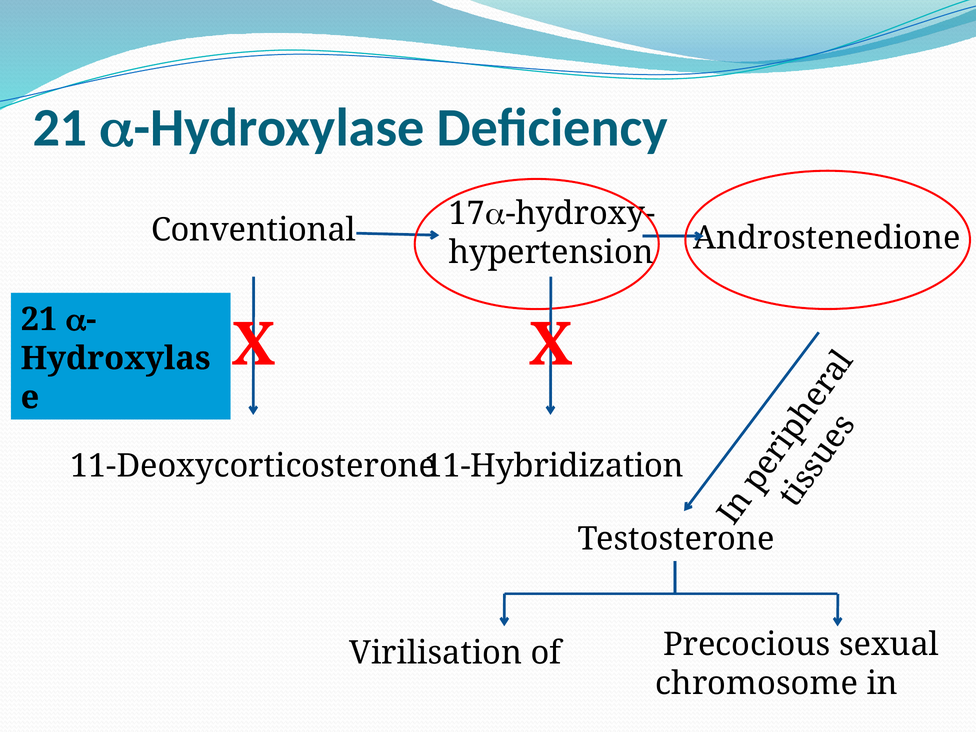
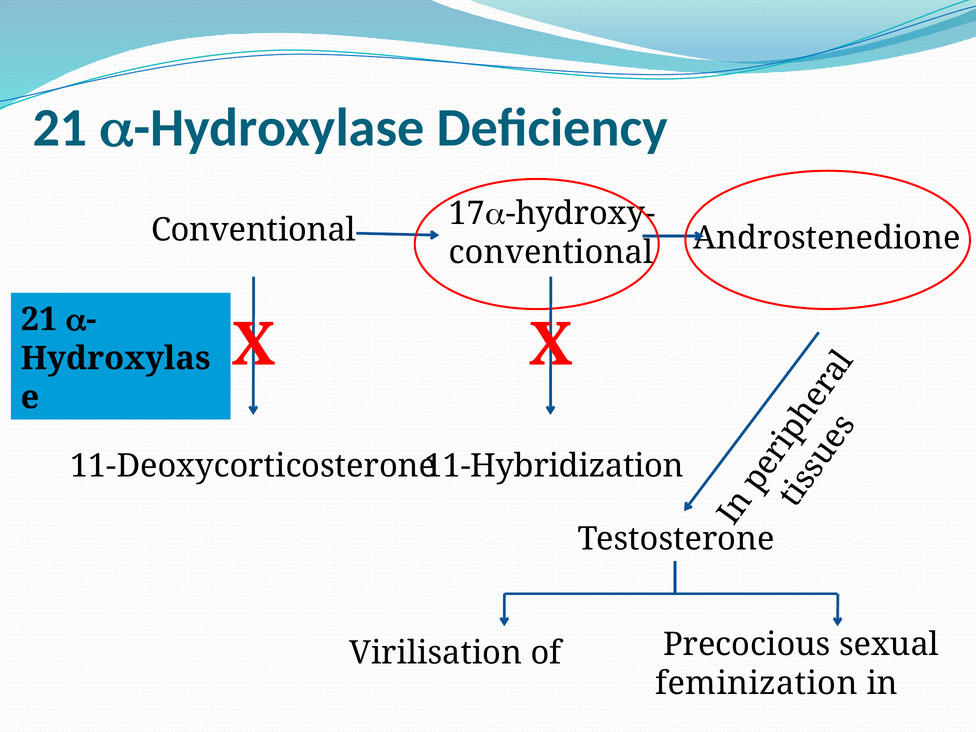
hypertension: hypertension -> conventional (551, 253)
chromosome: chromosome -> feminization (756, 684)
